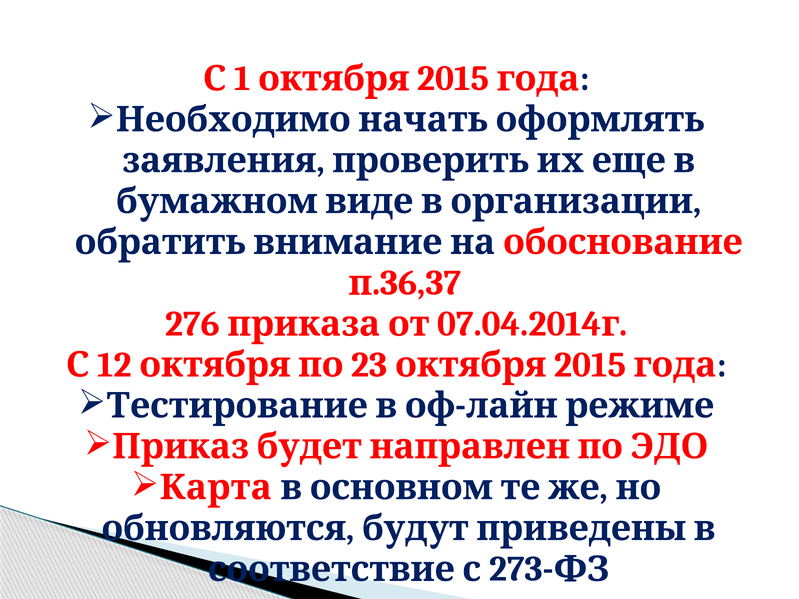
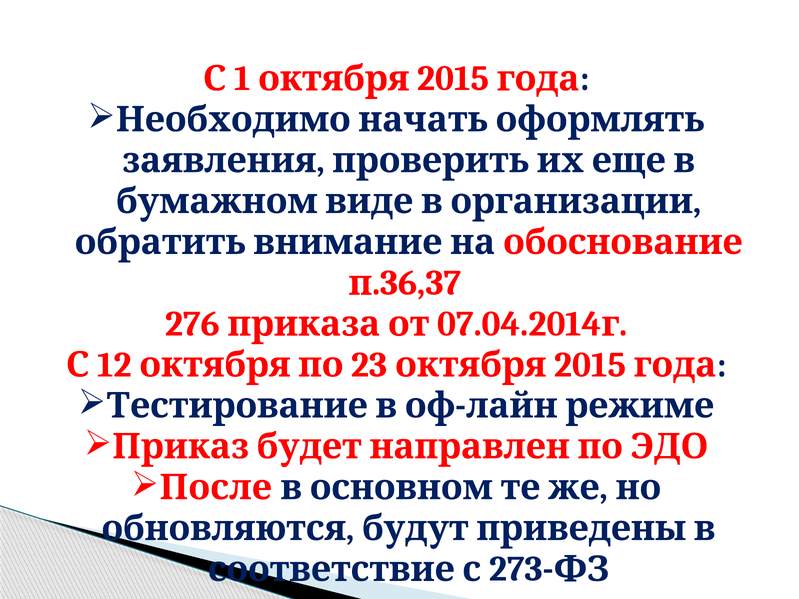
Карта: Карта -> После (216, 488)
